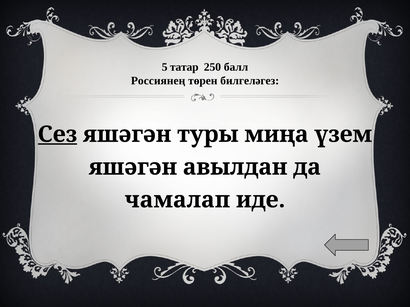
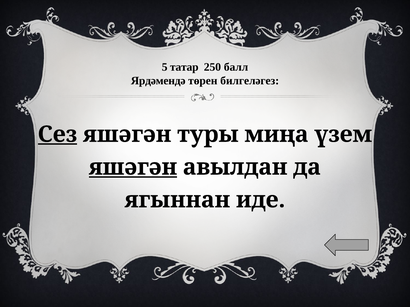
Россиянең: Россиянең -> Ярдәмендә (158, 81)
яшәгән underline: none -> present (133, 167)
чамалап: чамалап -> ягыннан (177, 200)
